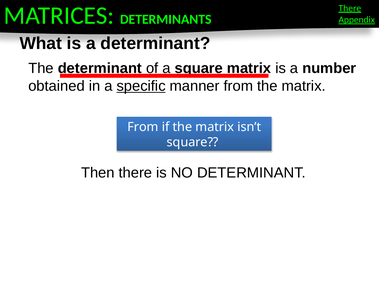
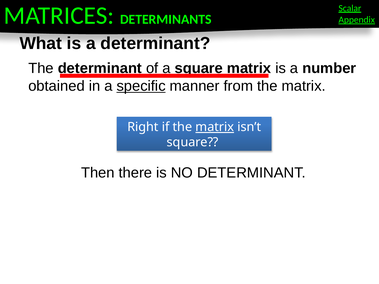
There: There -> Scalar (350, 8)
From: From -> Right (143, 127)
matrix underline: none -> present (215, 127)
